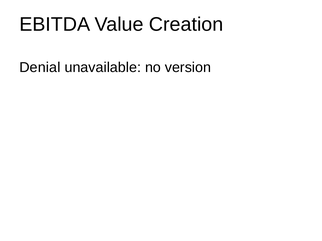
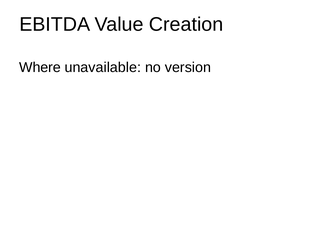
Denial: Denial -> Where (40, 68)
